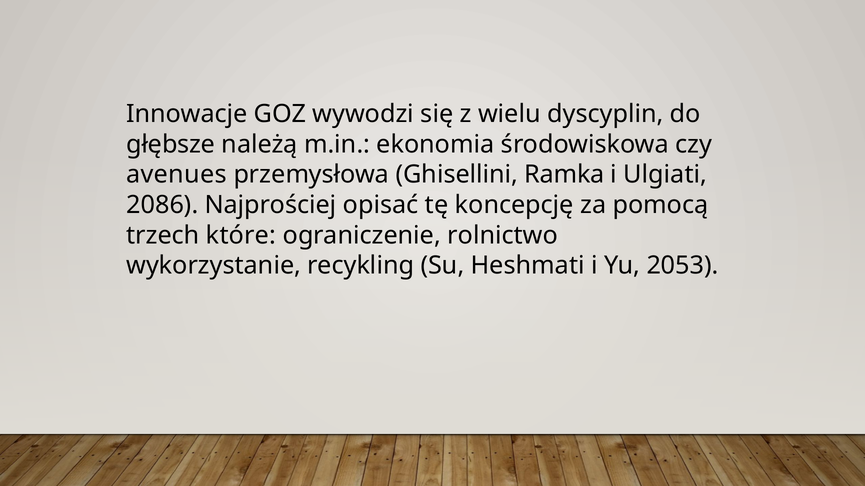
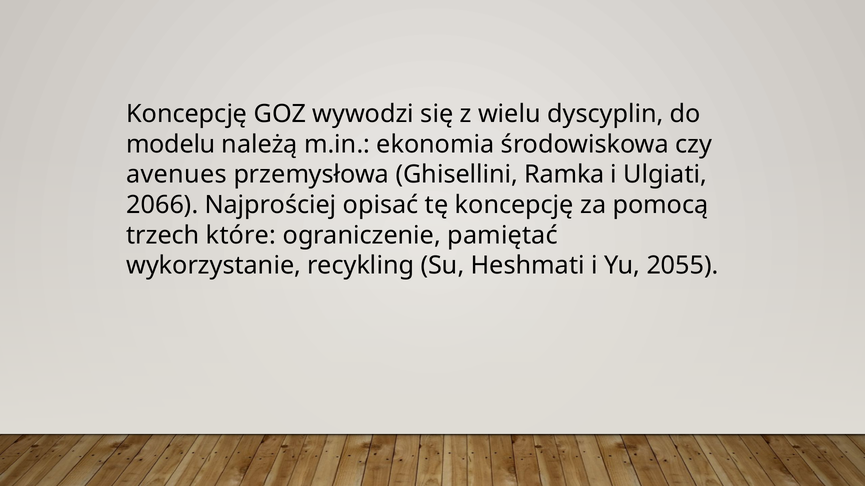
Innowacje: Innowacje -> Koncepcję (187, 114)
głębsze: głębsze -> modelu (171, 145)
2086: 2086 -> 2066 (162, 205)
rolnictwo: rolnictwo -> pamiętać (503, 235)
2053: 2053 -> 2055 (683, 266)
